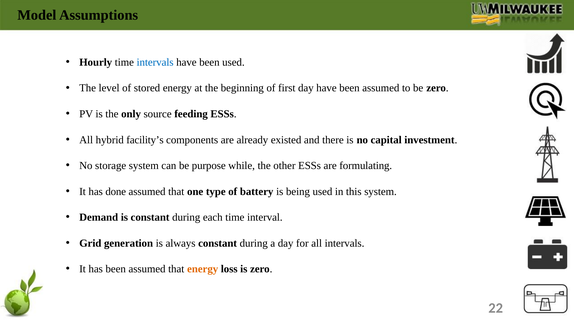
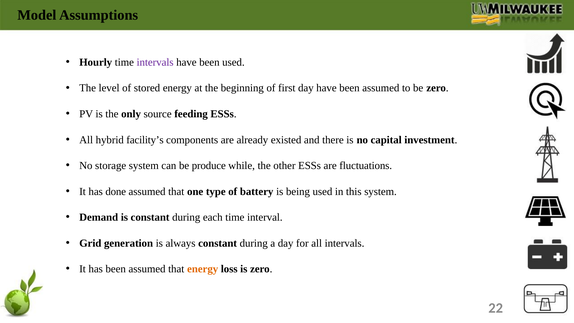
intervals colour: blue -> purple (155, 62)
purpose: purpose -> produce (209, 166)
formulating: formulating -> fluctuations (366, 166)
